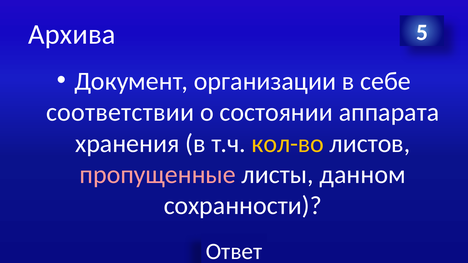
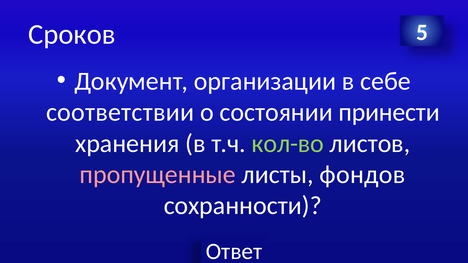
Архива: Архива -> Сроков (72, 34)
аппарата: аппарата -> принести (389, 112)
кол-во colour: yellow -> light green (288, 144)
данном: данном -> фондов (363, 175)
